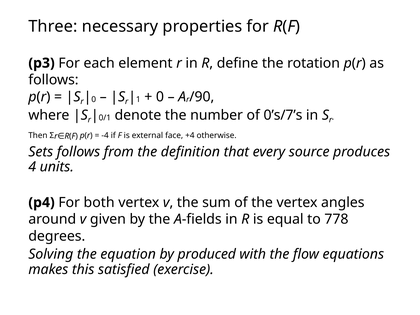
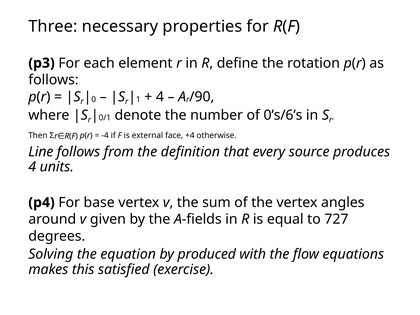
0: 0 -> 4 (160, 97)
0’s/7’s: 0’s/7’s -> 0’s/6’s (283, 115)
Sets: Sets -> Line (41, 152)
both: both -> base (99, 202)
778: 778 -> 727 (336, 219)
